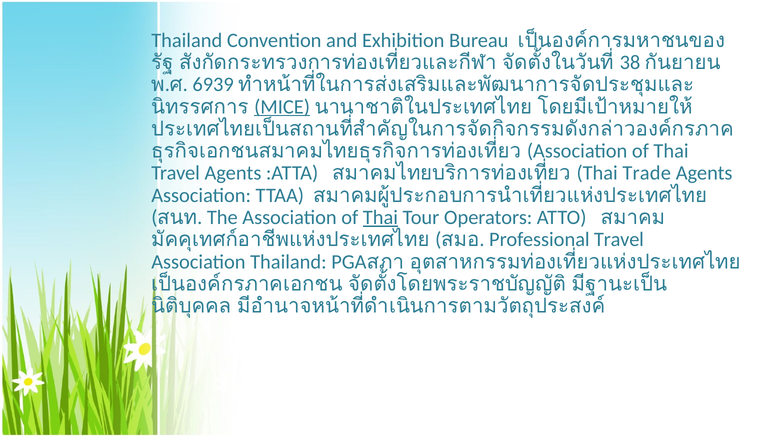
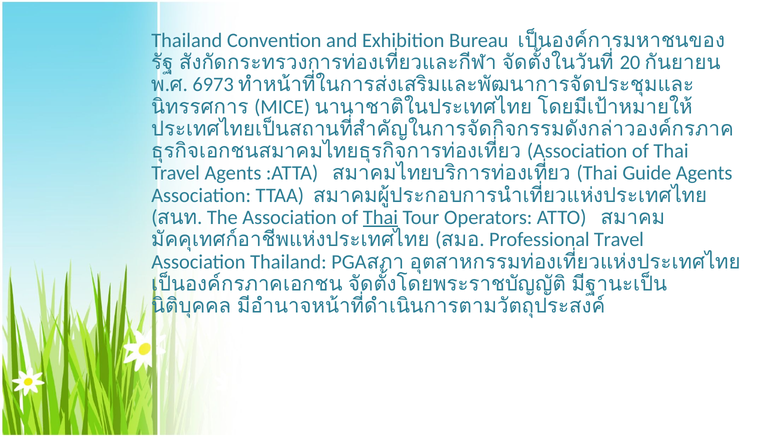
38: 38 -> 20 (630, 62)
6939: 6939 -> 6973 (213, 85)
MICE underline: present -> none (282, 107)
Trade: Trade -> Guide (647, 173)
